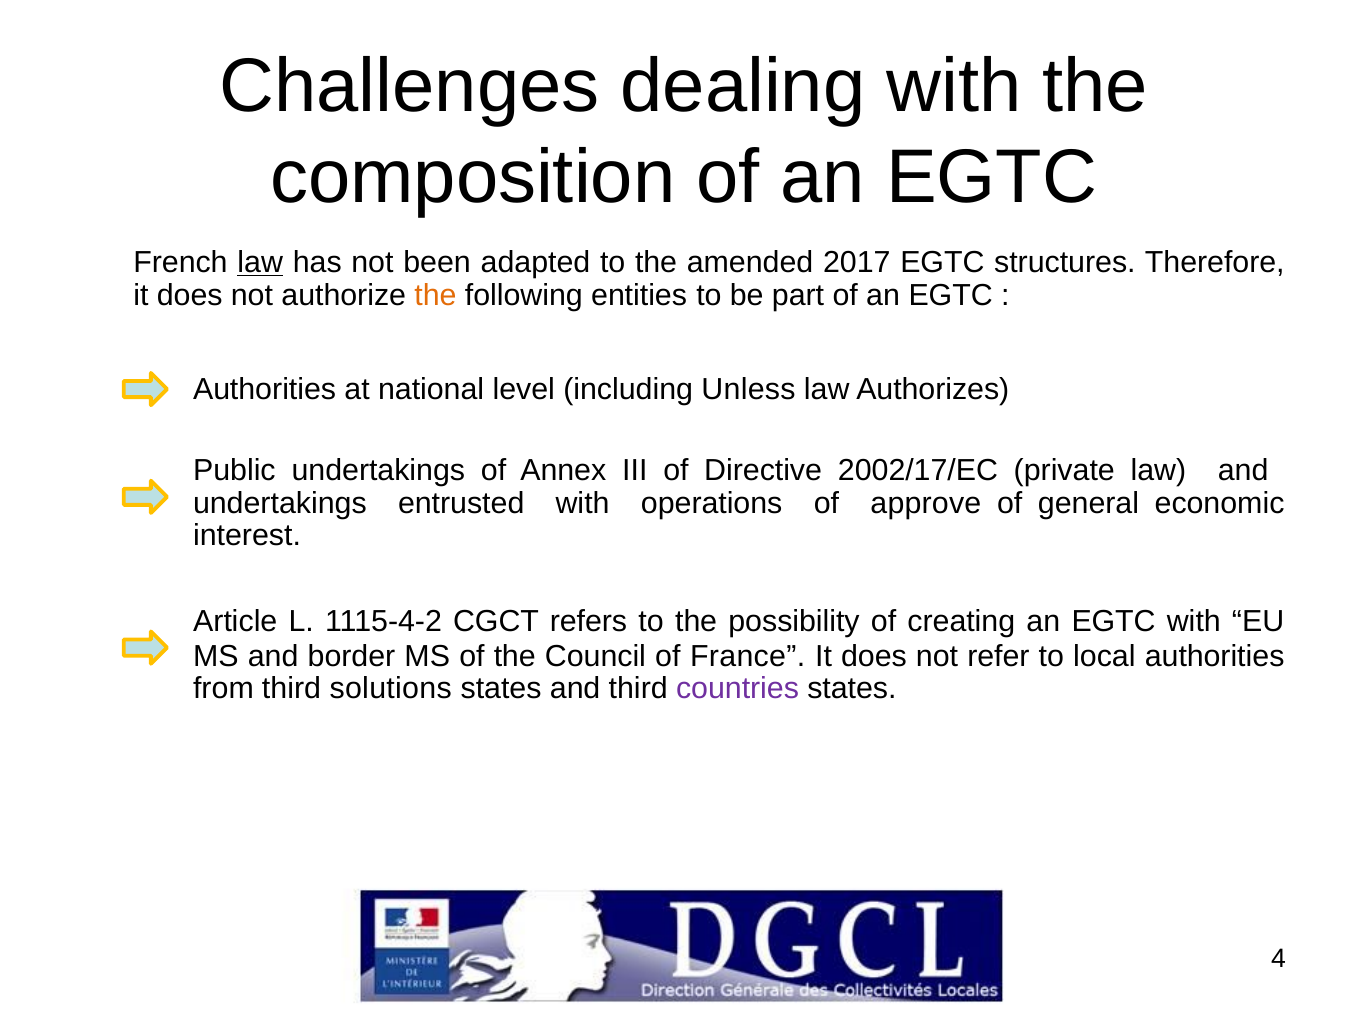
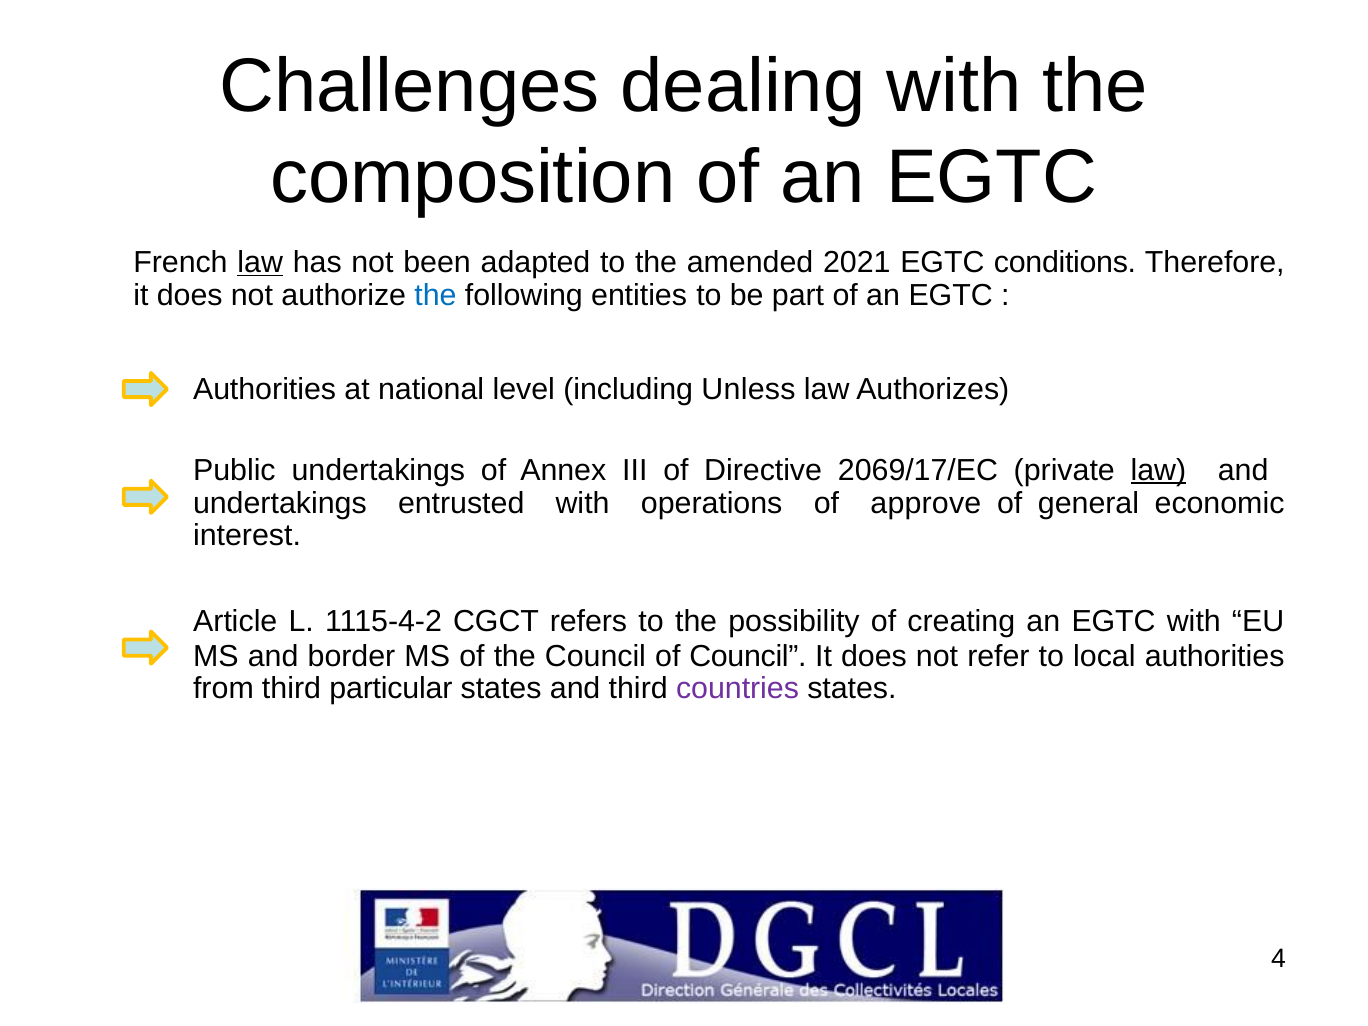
2017: 2017 -> 2021 (857, 262)
structures: structures -> conditions (1065, 262)
the colour: orange -> blue (435, 295)
2002/17/EC: 2002/17/EC -> 2069/17/EC (918, 470)
law underline: none -> present (1158, 470)
of France: France -> Council (748, 656)
solutions: solutions -> particular (391, 689)
